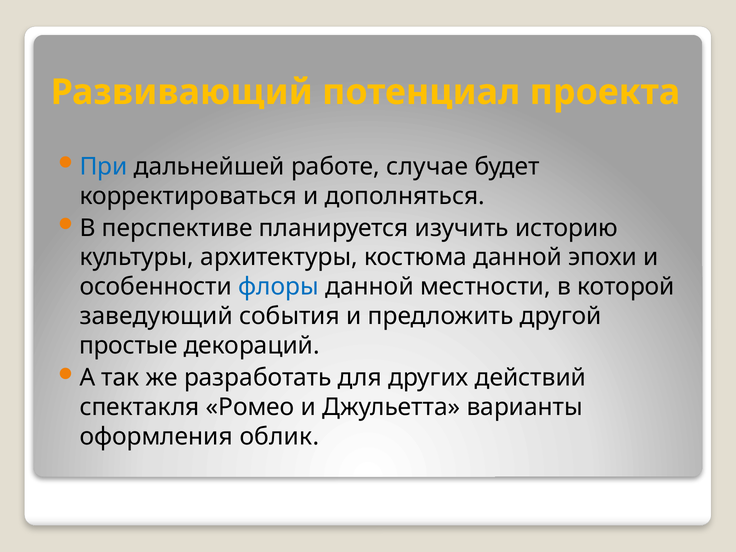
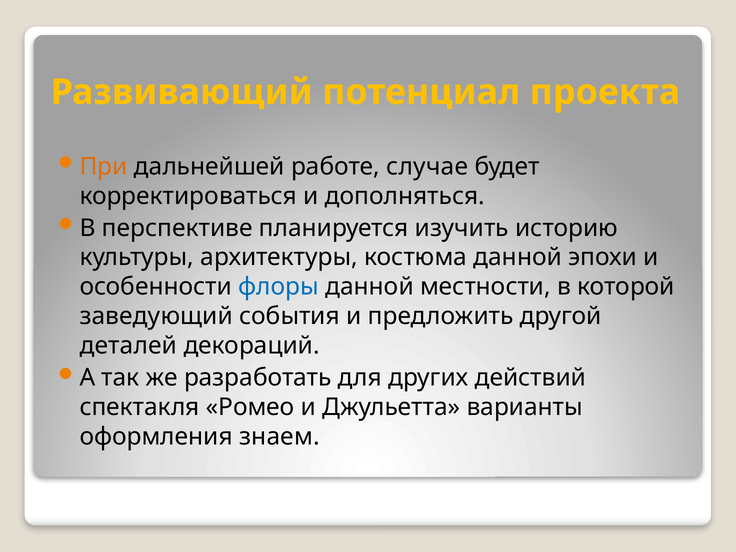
При colour: blue -> orange (104, 166)
простые: простые -> деталей (128, 346)
облик: облик -> знаем (279, 437)
